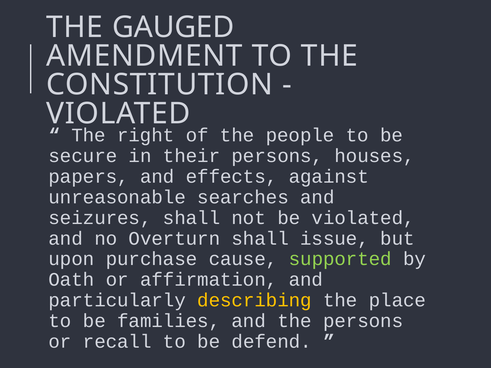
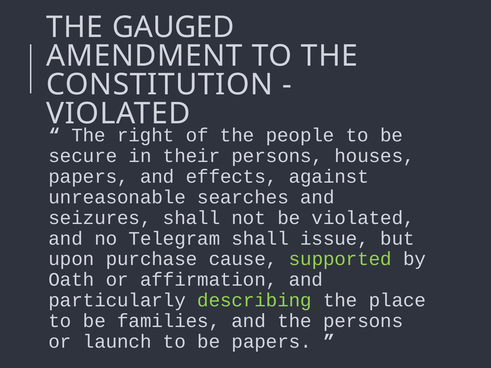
Overturn: Overturn -> Telegram (174, 239)
describing colour: yellow -> light green (254, 300)
recall: recall -> launch (117, 342)
be defend: defend -> papers (272, 342)
